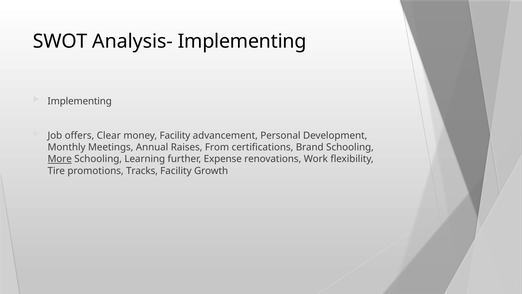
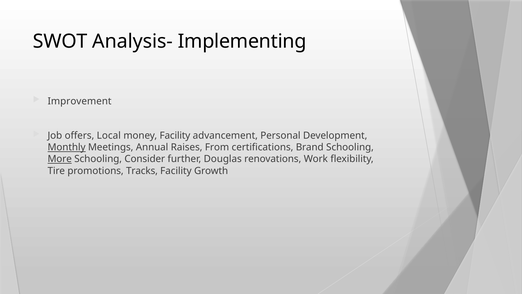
Implementing: Implementing -> Improvement (80, 101)
Clear: Clear -> Local (109, 135)
Monthly underline: none -> present (67, 147)
Learning: Learning -> Consider (145, 159)
Expense: Expense -> Douglas (223, 159)
